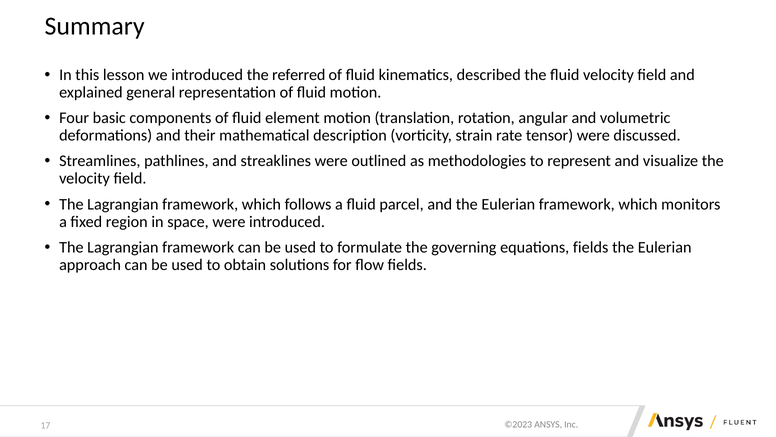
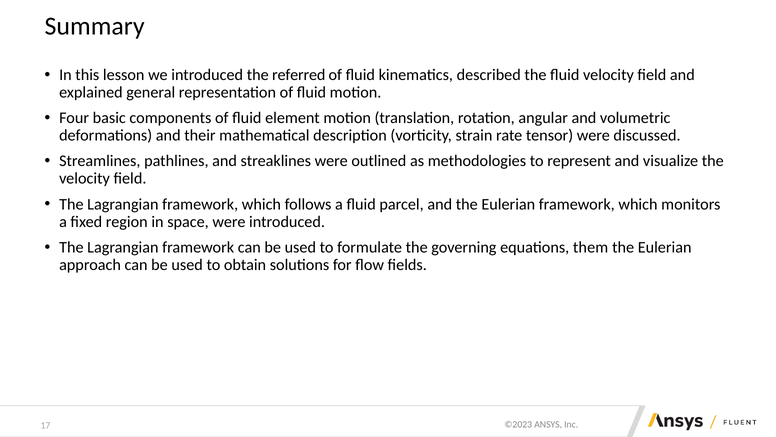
equations fields: fields -> them (591, 247)
